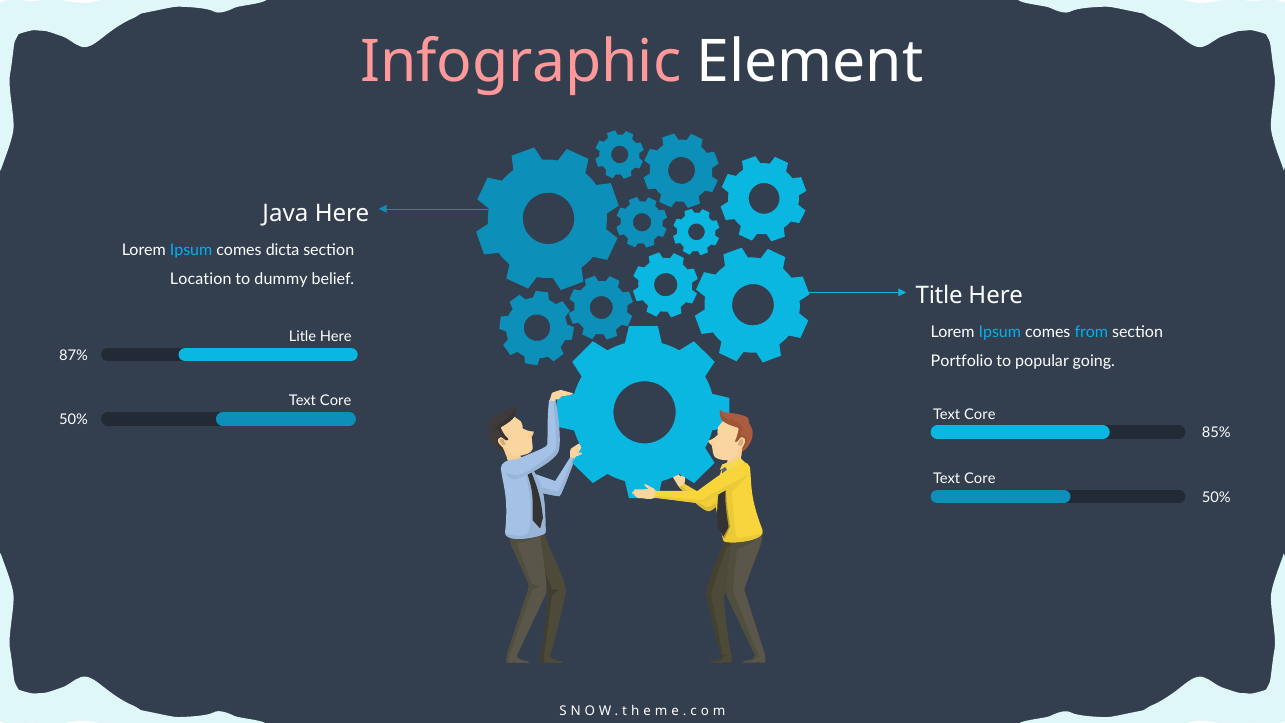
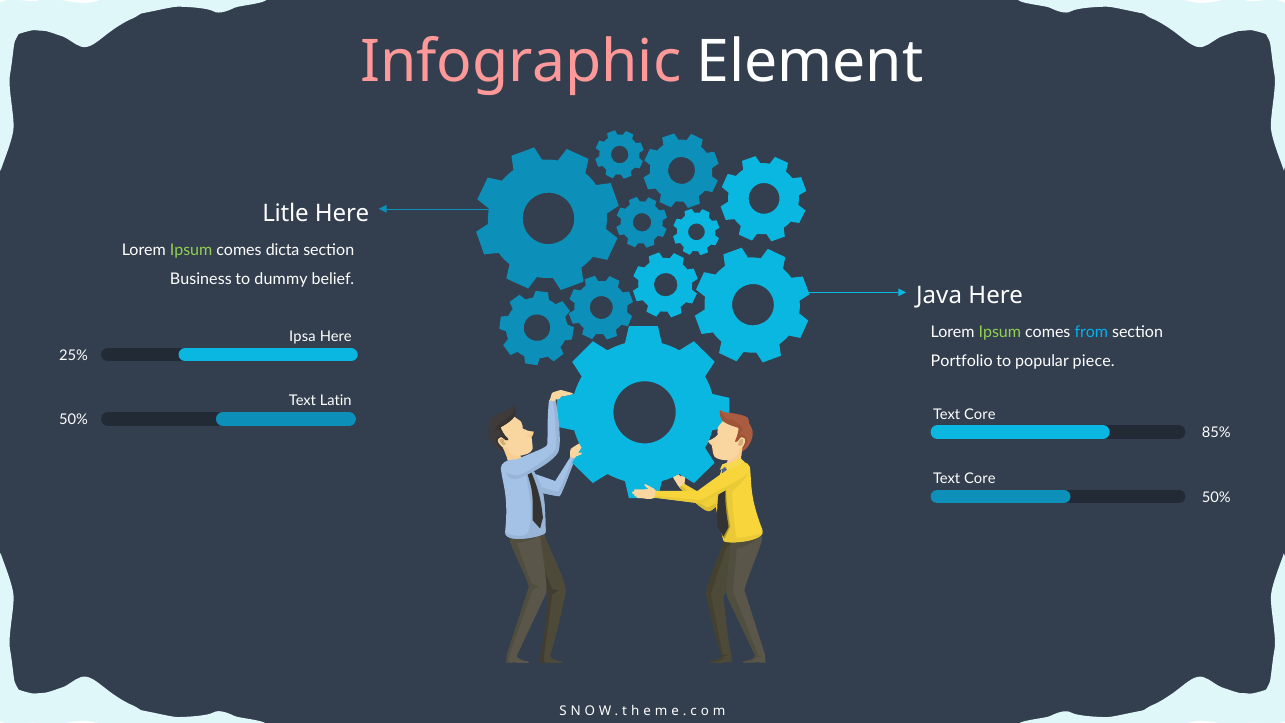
Java: Java -> Litle (286, 214)
Ipsum colour: light blue -> light green (191, 251)
Location: Location -> Business (201, 280)
Title: Title -> Java (939, 296)
Ipsum colour: light blue -> light green (1000, 332)
Litle: Litle -> Ipsa (302, 337)
87%: 87% -> 25% (74, 355)
going: going -> piece (1094, 361)
Core: Core -> Latin (336, 401)
